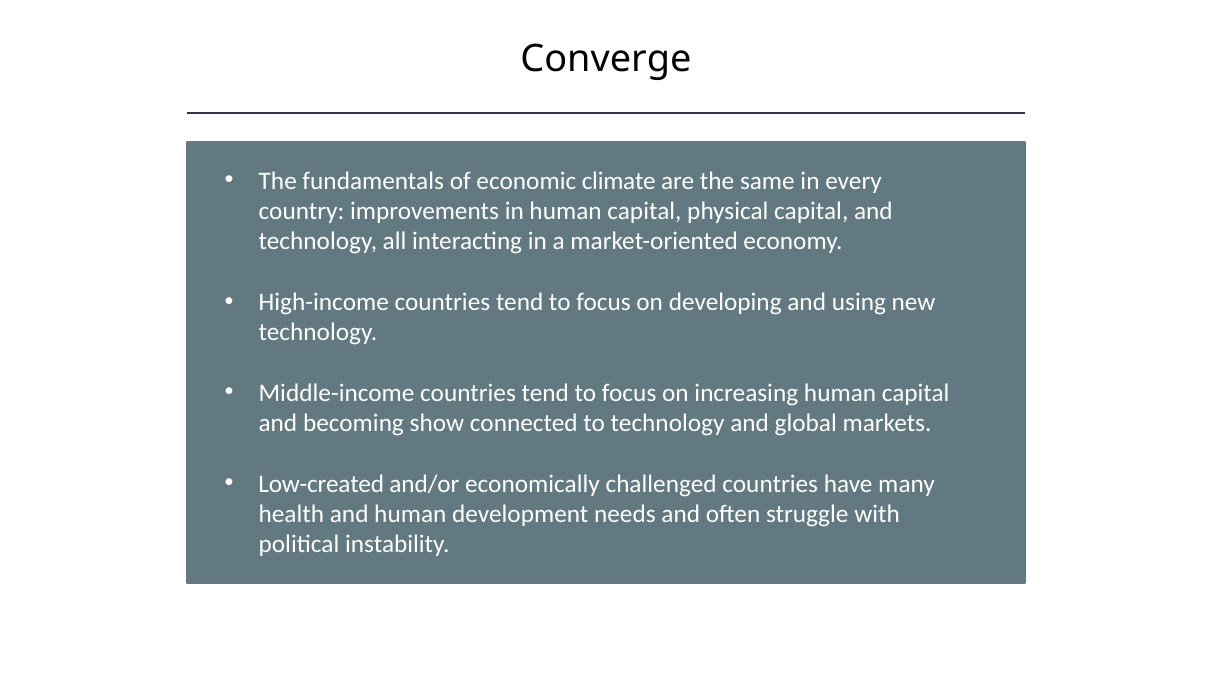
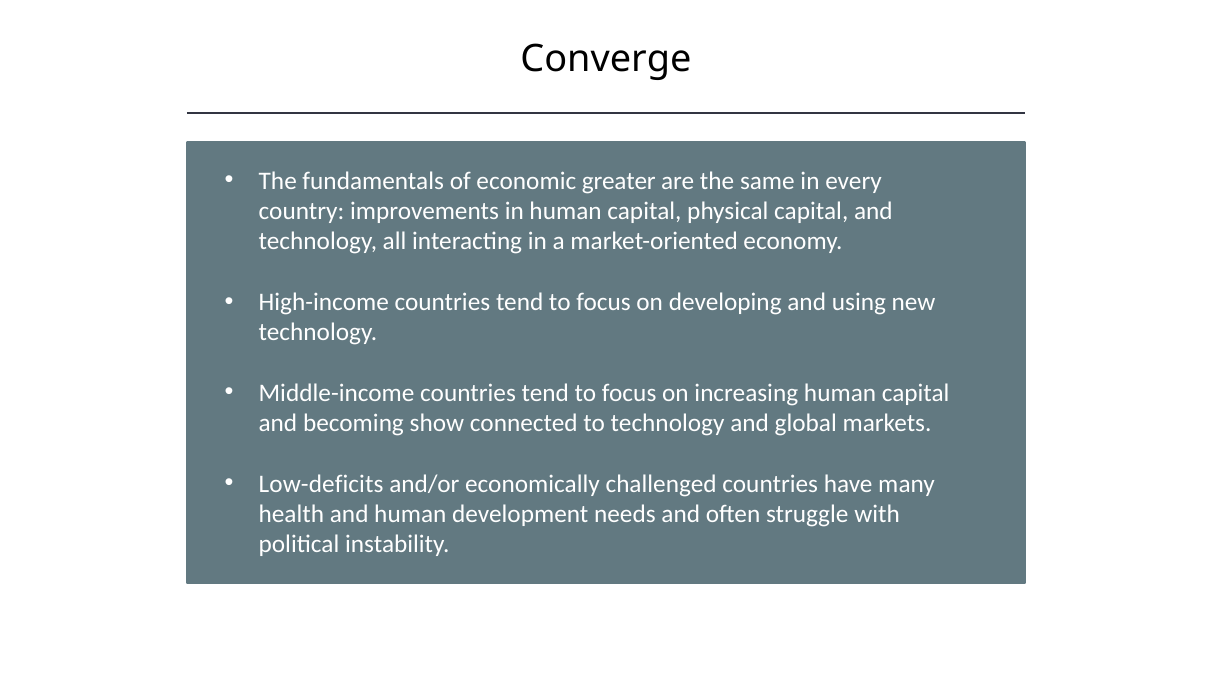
climate: climate -> greater (619, 181)
Low-created: Low-created -> Low-deficits (321, 484)
